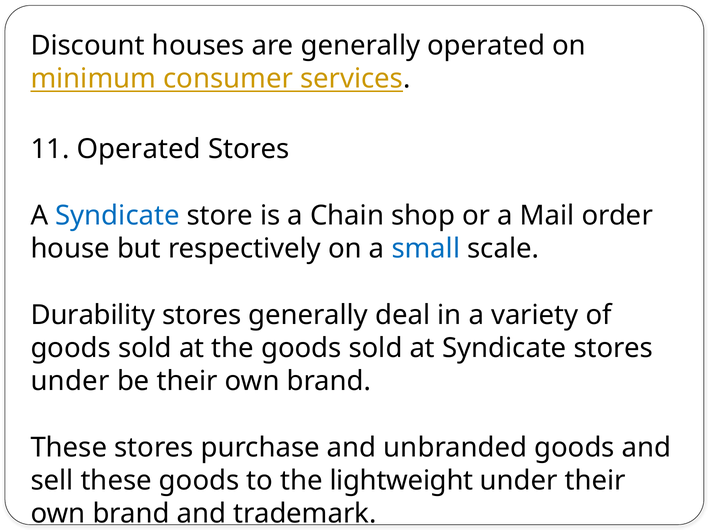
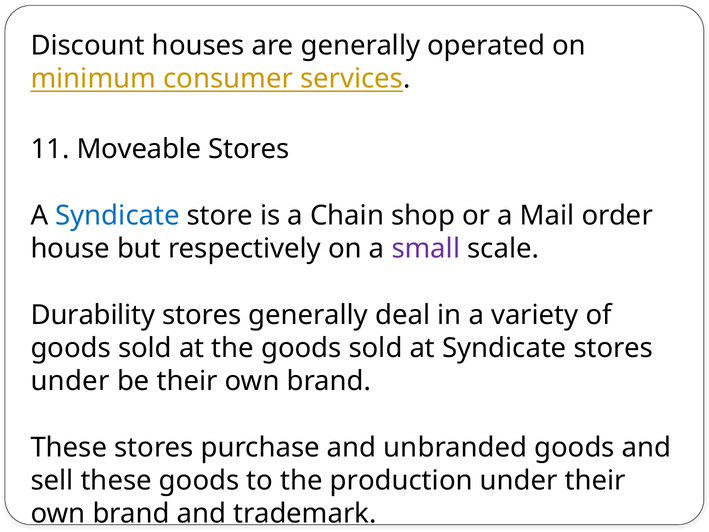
11 Operated: Operated -> Moveable (139, 149)
small colour: blue -> purple (426, 249)
lightweight: lightweight -> production (401, 480)
